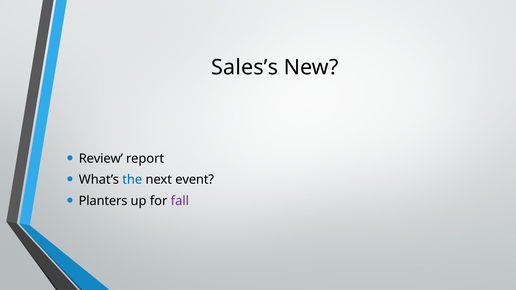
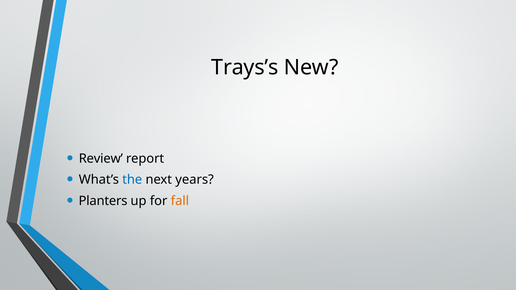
Sales’s: Sales’s -> Trays’s (245, 68)
event: event -> years (195, 180)
fall colour: purple -> orange (180, 201)
